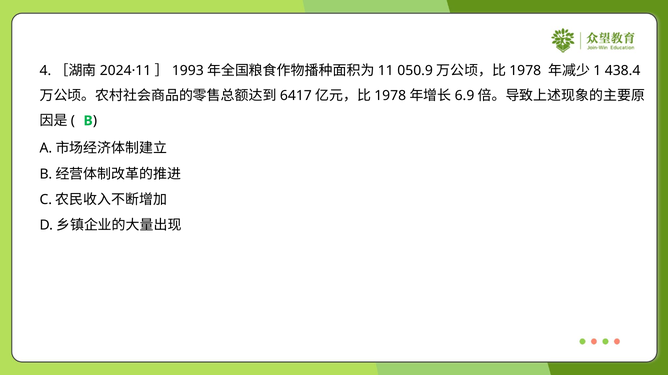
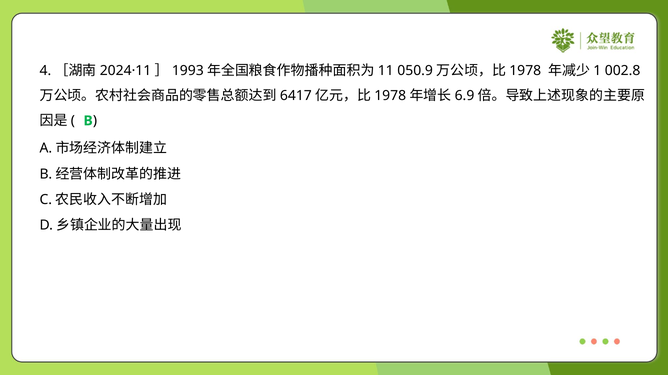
438.4: 438.4 -> 002.8 (623, 71)
